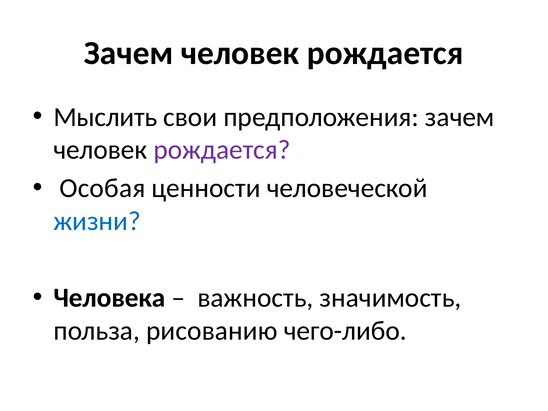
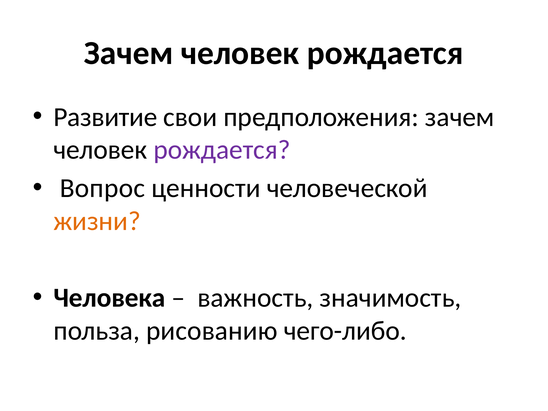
Мыслить: Мыслить -> Развитие (105, 117)
Особая: Особая -> Вопрос (102, 188)
жизни colour: blue -> orange (97, 221)
